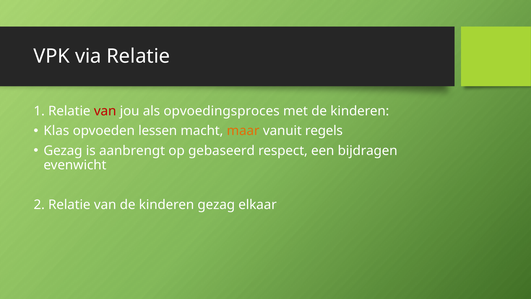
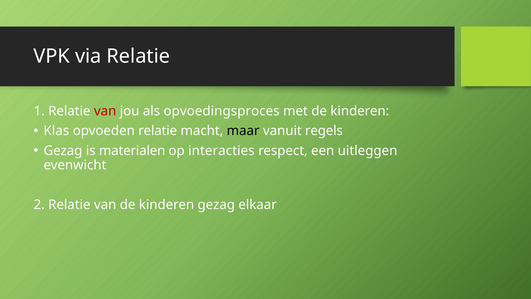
opvoeden lessen: lessen -> relatie (158, 131)
maar colour: orange -> black (243, 131)
aanbrengt: aanbrengt -> materialen (132, 151)
gebaseerd: gebaseerd -> interacties (221, 151)
bijdragen: bijdragen -> uitleggen (368, 151)
